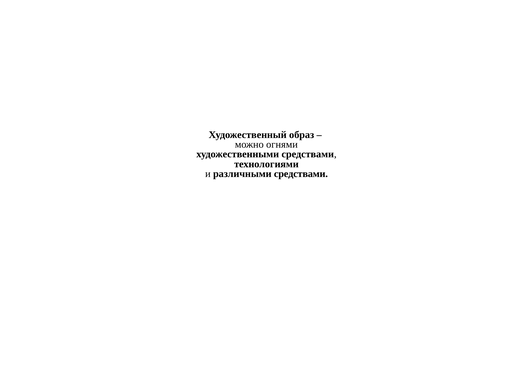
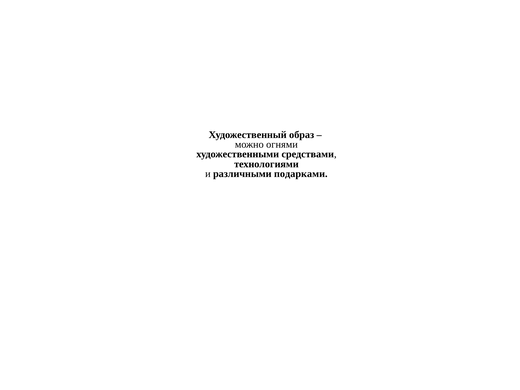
различными средствами: средствами -> подарками (301, 174)
